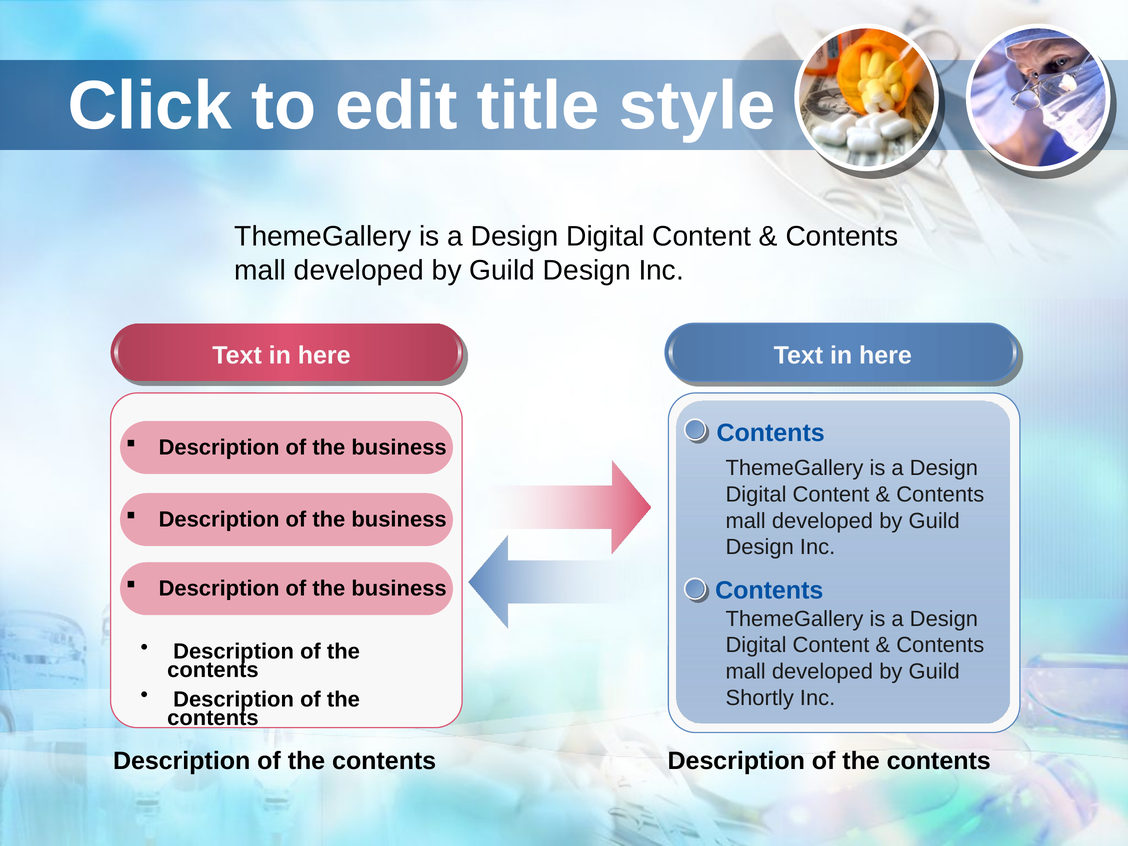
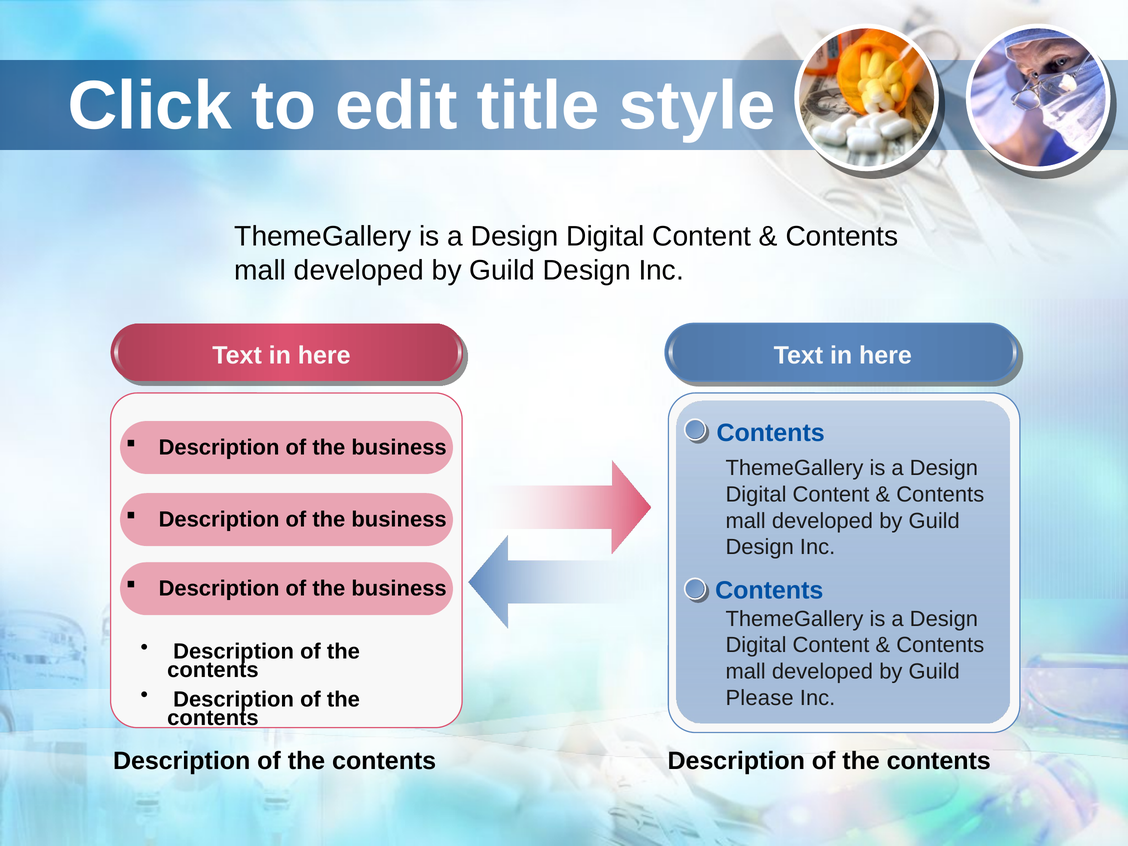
Shortly: Shortly -> Please (760, 698)
